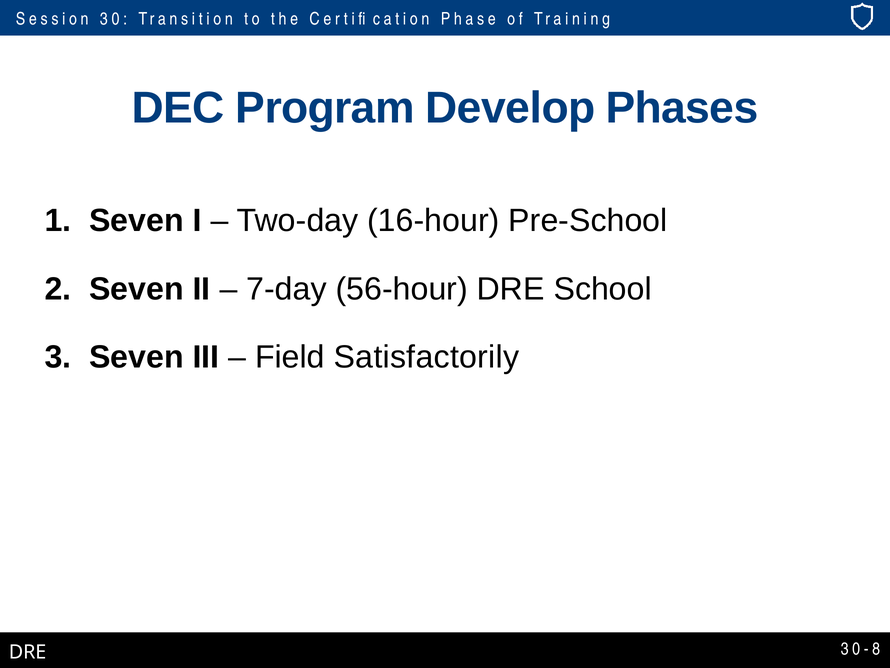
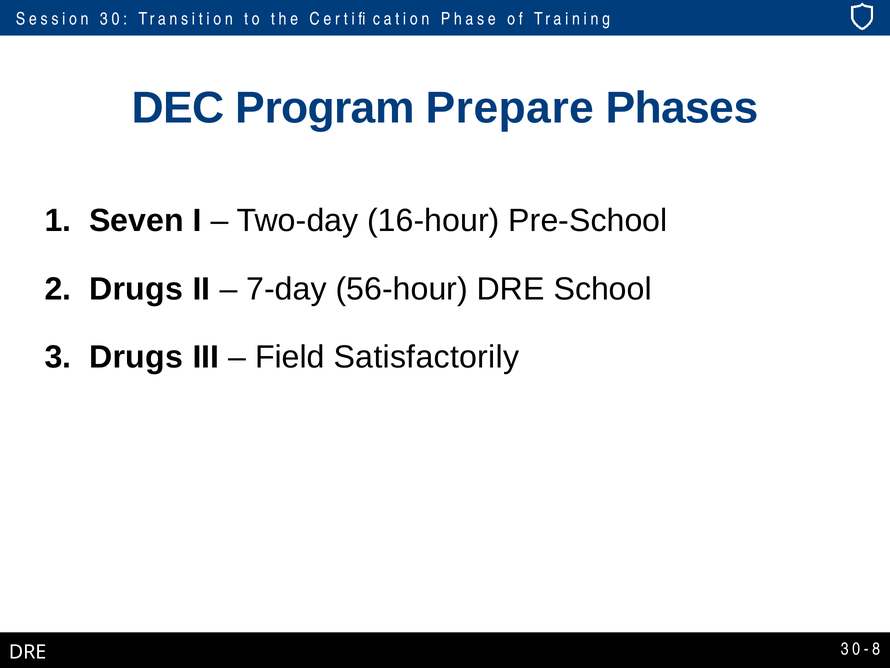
Develop: Develop -> Prepare (510, 108)
Seven: Seven -> Drugs (136, 289)
Seven: Seven -> Drugs (136, 357)
